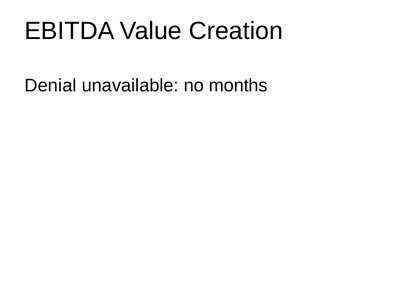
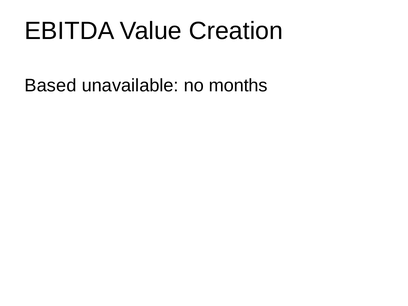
Denial: Denial -> Based (51, 86)
